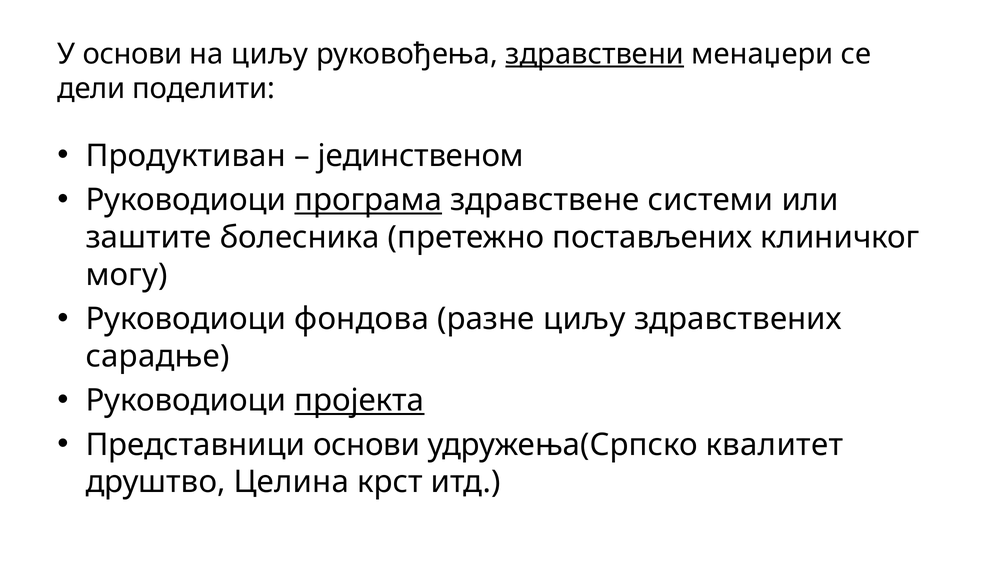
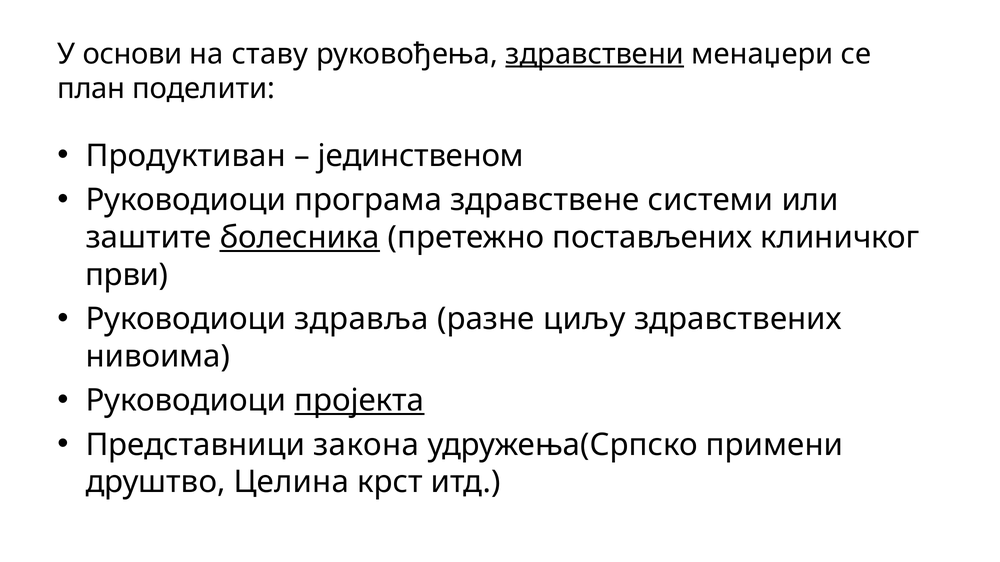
на циљу: циљу -> ставу (270, 54)
дели: дели -> план (91, 89)
програма underline: present -> none (368, 200)
болесника underline: none -> present (300, 238)
могу: могу -> први (127, 275)
фондова: фондова -> здравља (362, 319)
сарадње: сарадње -> нивоима (158, 357)
Представници основи: основи -> закона (366, 445)
квалитет: квалитет -> примени (774, 445)
